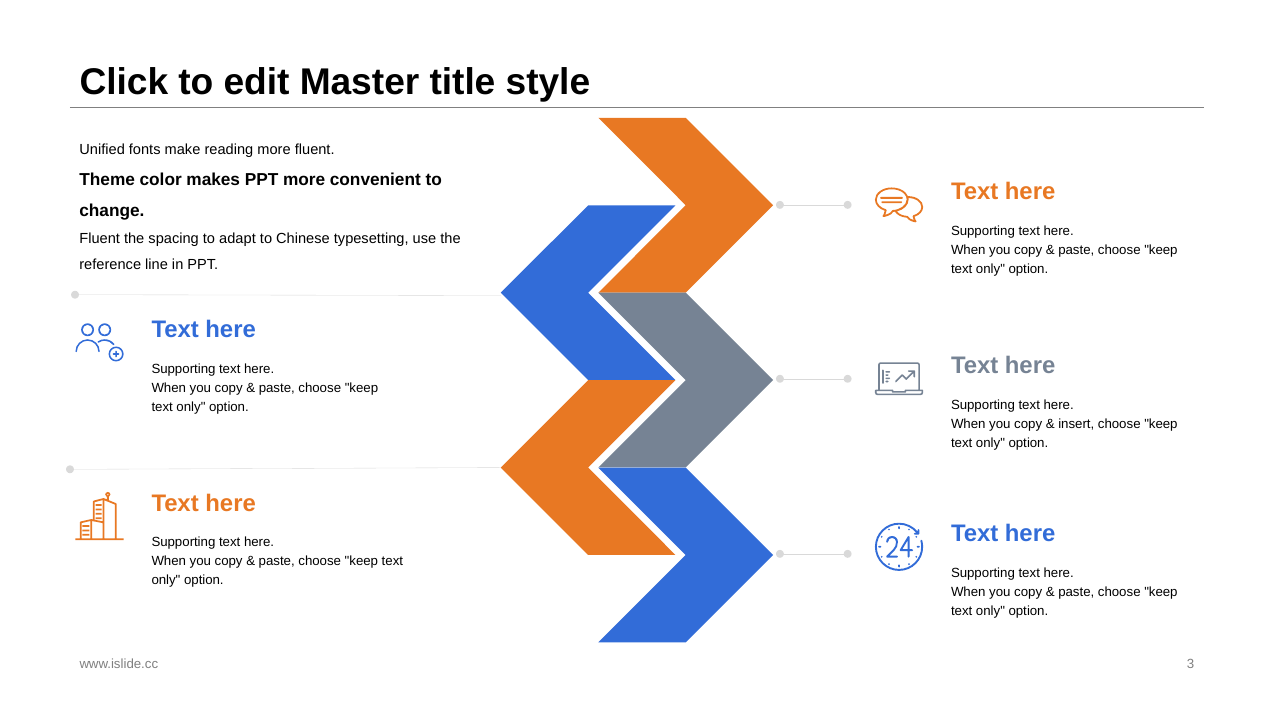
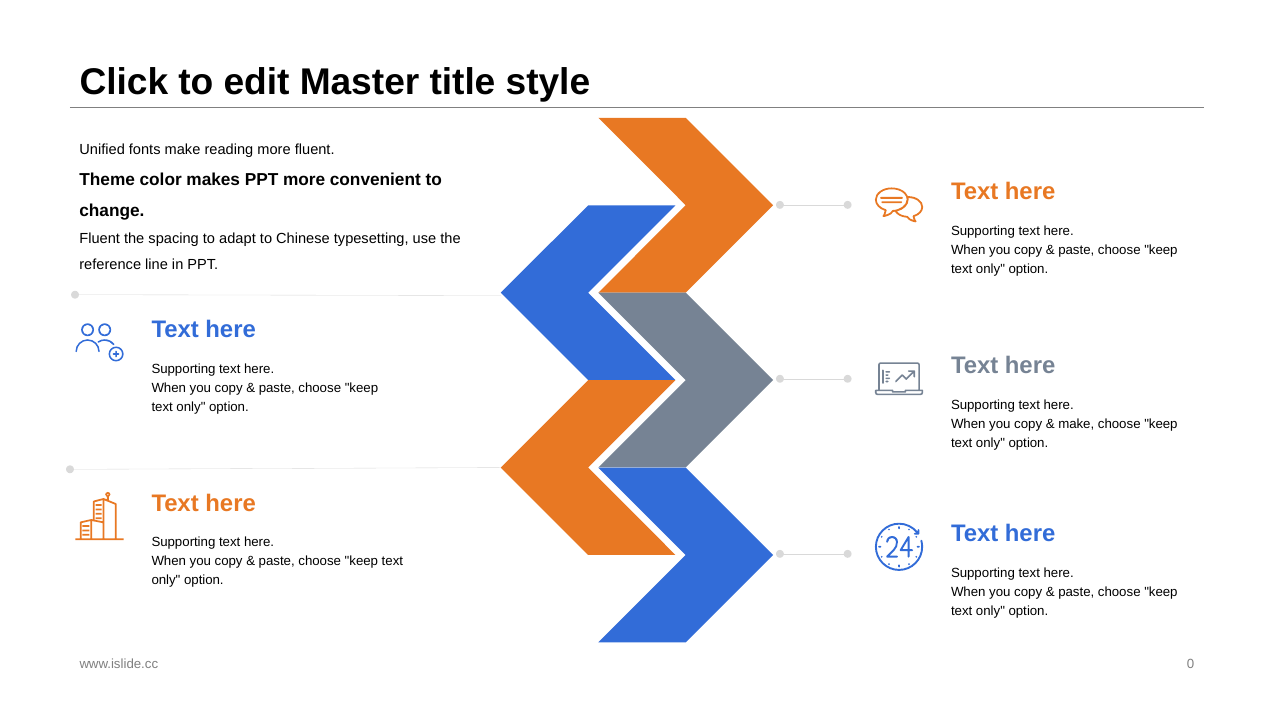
insert: insert -> make (1076, 424)
3: 3 -> 0 (1191, 664)
